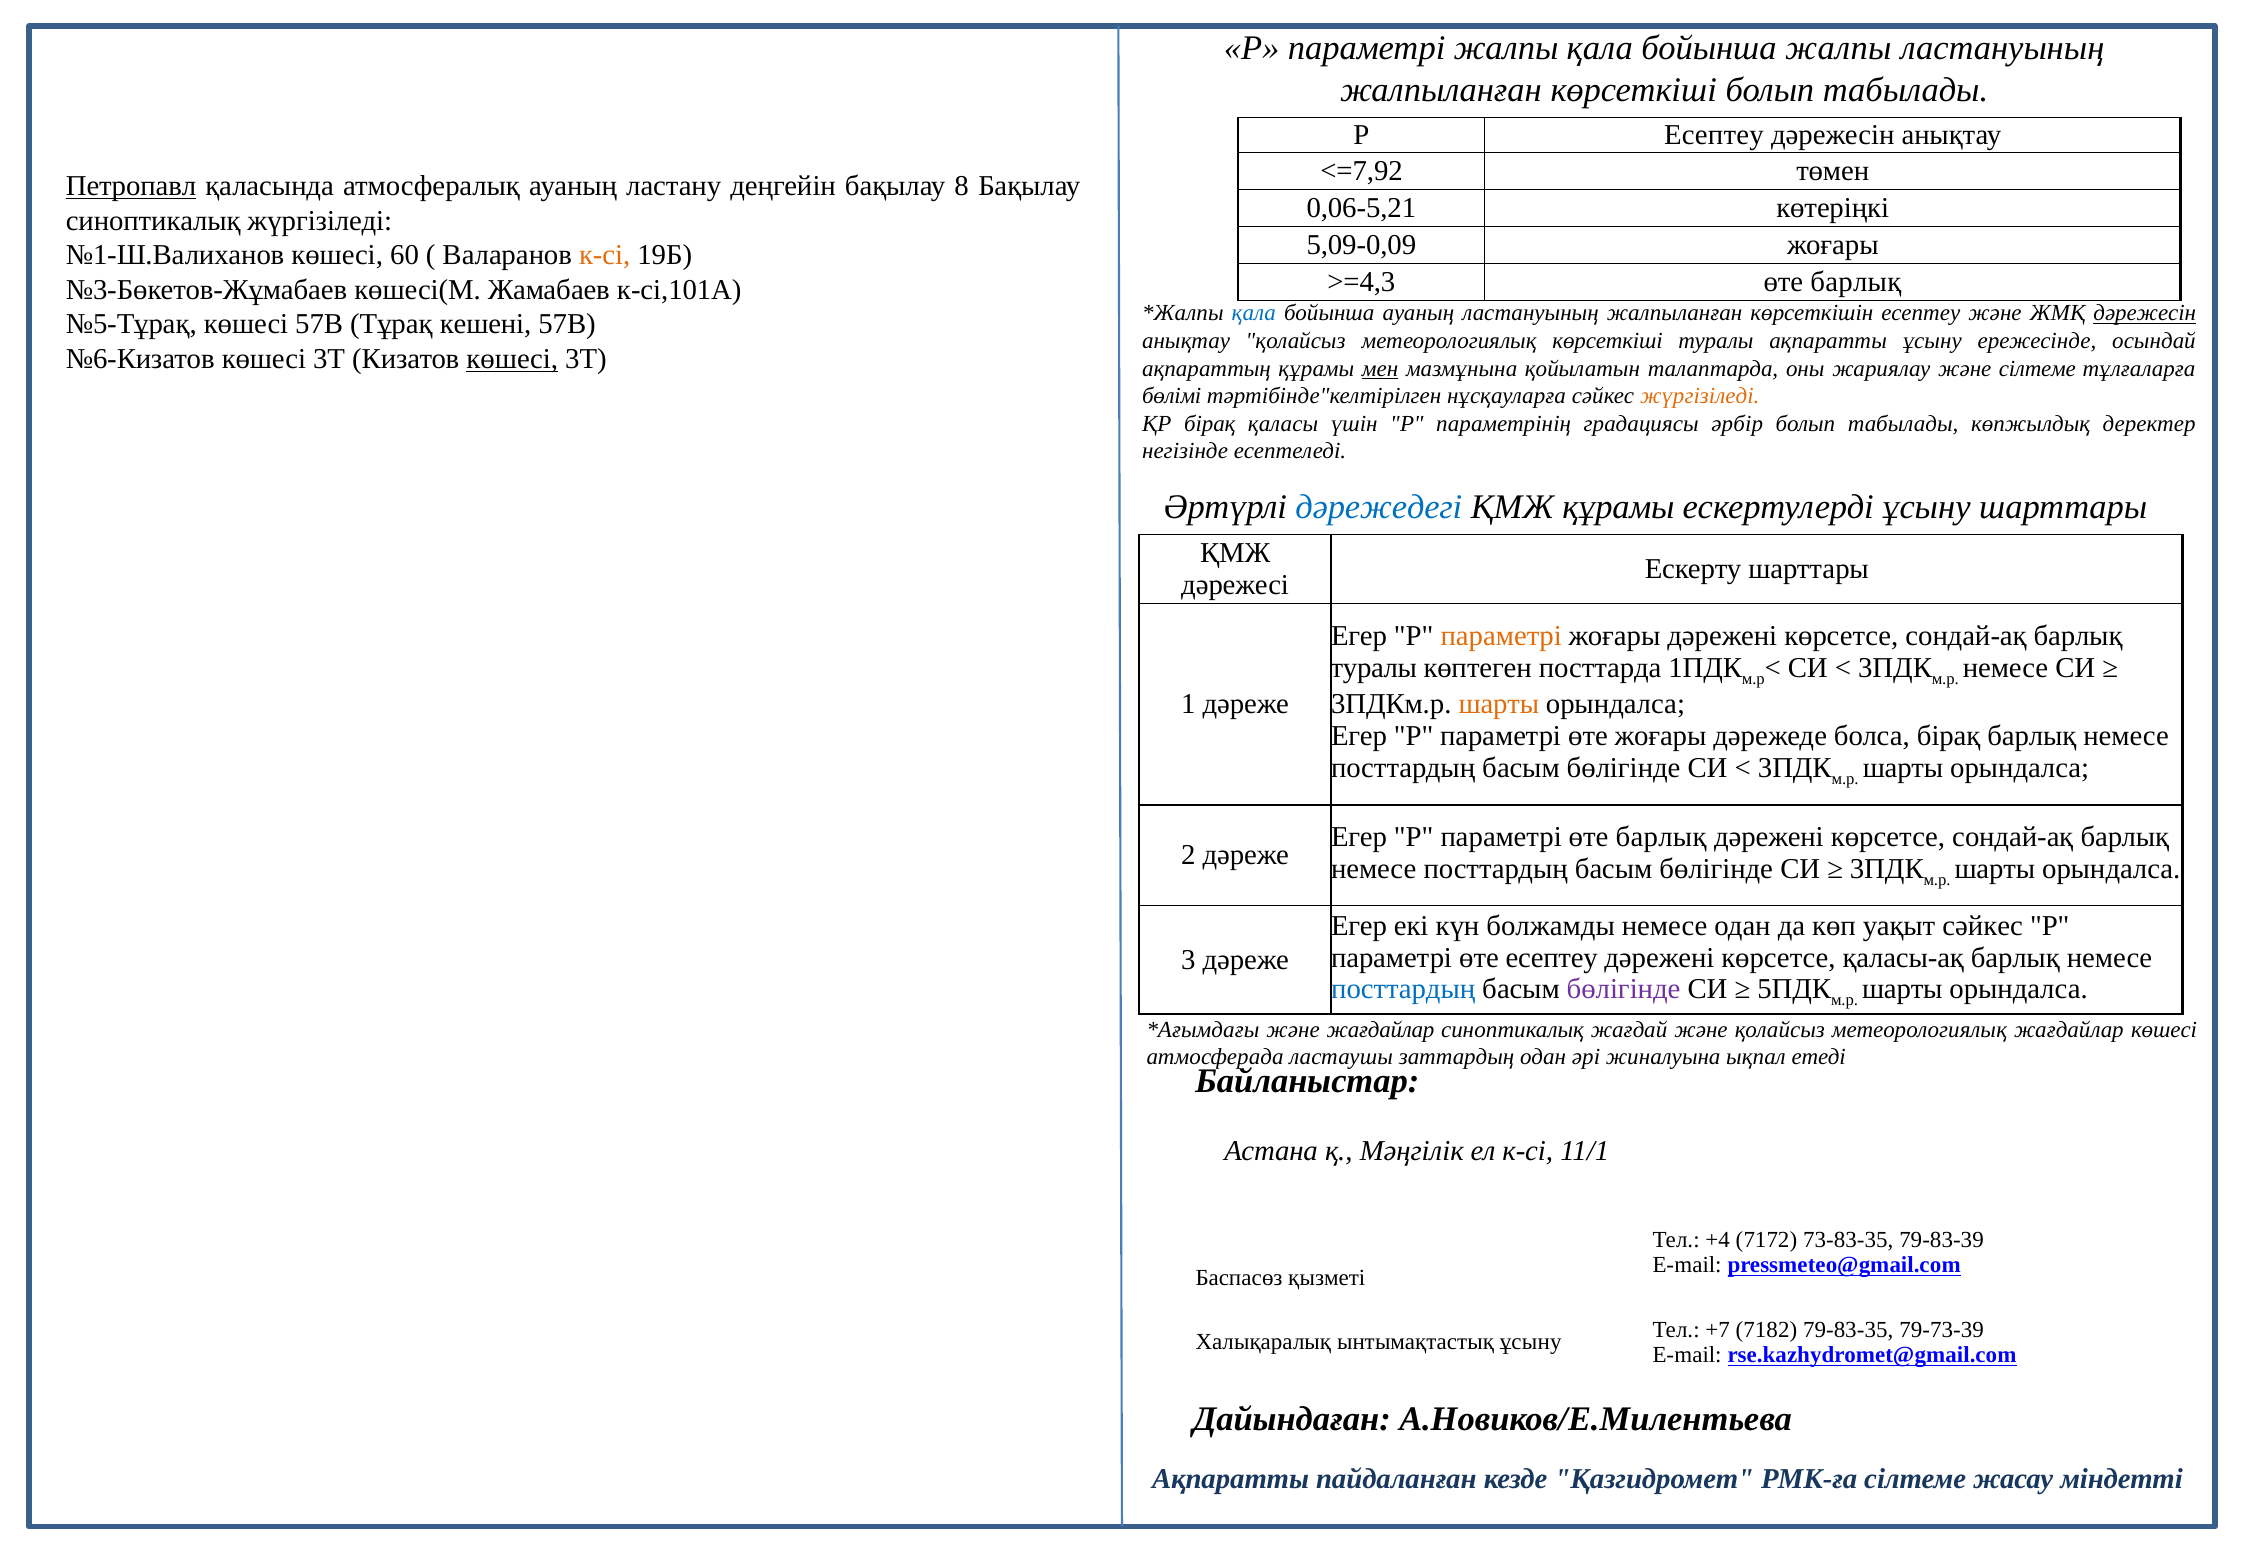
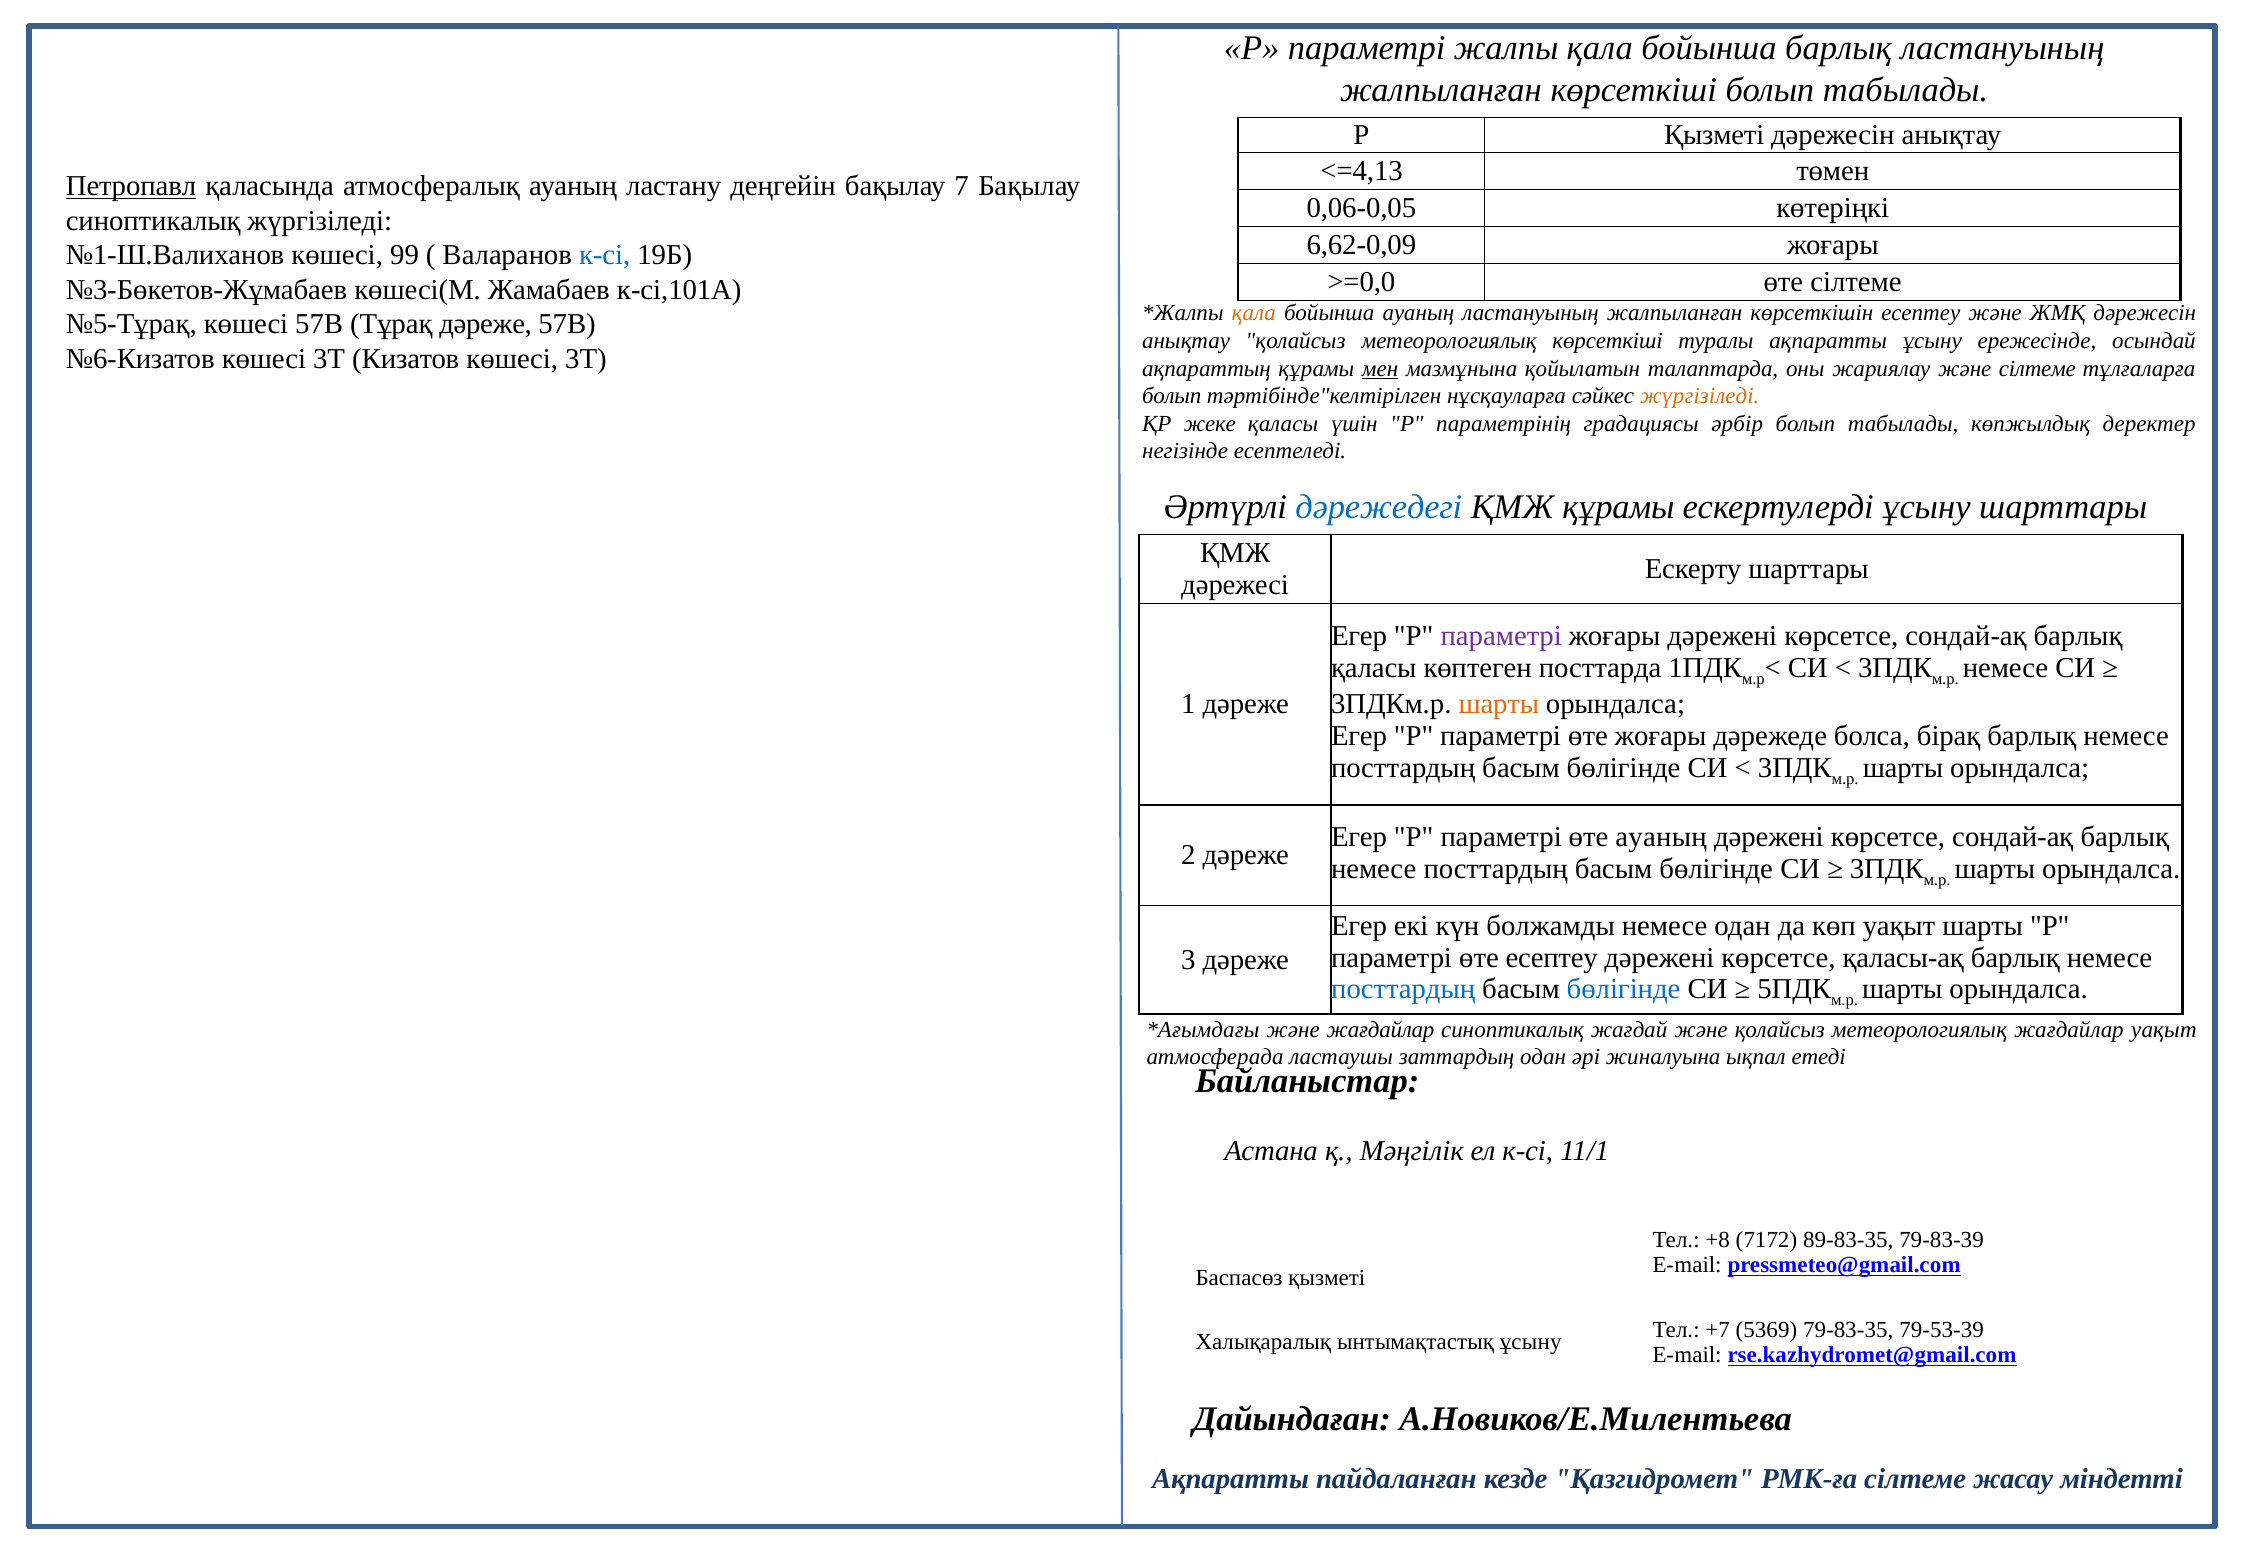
бойынша жалпы: жалпы -> барлық (1838, 48)
Р Есептеу: Есептеу -> Қызметі (1714, 135)
<=7,92: <=7,92 -> <=4,13 (1362, 171)
8: 8 -> 7 (962, 186)
0,06-5,21: 0,06-5,21 -> 0,06-0,05 (1361, 208)
5,09-0,09: 5,09-0,09 -> 6,62-0,09 (1361, 245)
60: 60 -> 99 (405, 255)
к-сі colour: orange -> blue (605, 255)
>=4,3: >=4,3 -> >=0,0 (1361, 282)
барлық: барлық -> сілтеме (1856, 282)
қала colour: blue -> orange (1254, 313)
дәрежесін underline: present -> none (2145, 313)
Тұрақ кешені: кешені -> дәреже (486, 325)
көшесі underline: present -> none (512, 359)
бөлімі: бөлімі -> болып (1172, 396)
ҚР бірақ: бірақ -> жеке (1210, 424)
параметрі colour: orange -> purple (1501, 637)
туралы: туралы -> қаласы (1374, 668)
параметрі өте барлық: барлық -> ауаның (1661, 837)
уақыт сәйкес: сәйкес -> шарты (1983, 926)
бөлігінде colour: purple -> blue (1624, 990)
жағдайлар көшесі: көшесі -> уақыт (2164, 1030)
+4: +4 -> +8 (1718, 1240)
73-83-35: 73-83-35 -> 89-83-35 (1848, 1240)
7182: 7182 -> 5369 (1766, 1330)
79-73-39: 79-73-39 -> 79-53-39 (1942, 1330)
